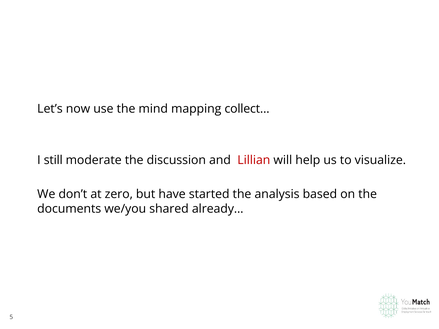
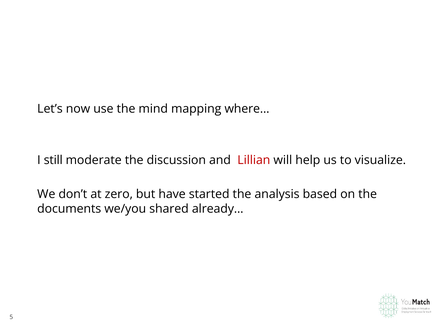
collect…: collect… -> where… (247, 109)
